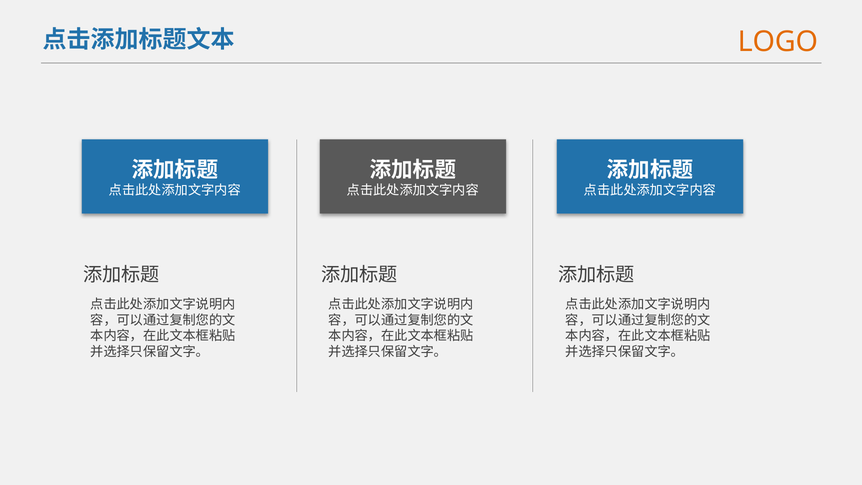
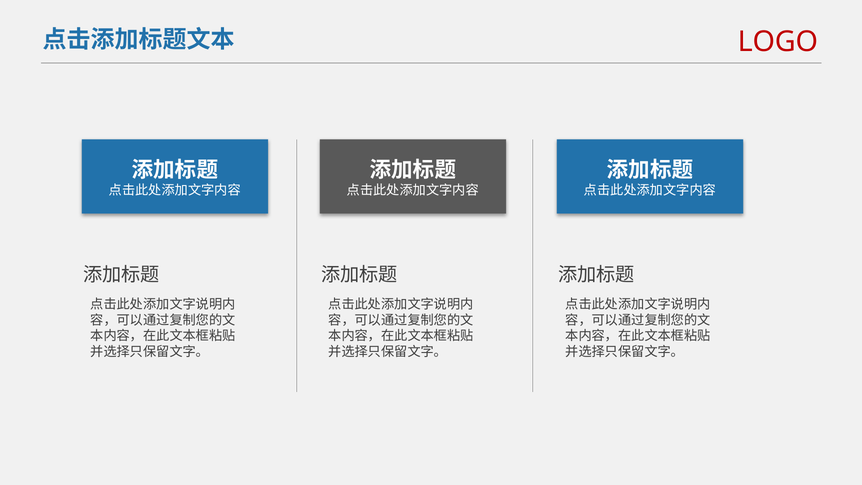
LOGO colour: orange -> red (778, 42)
